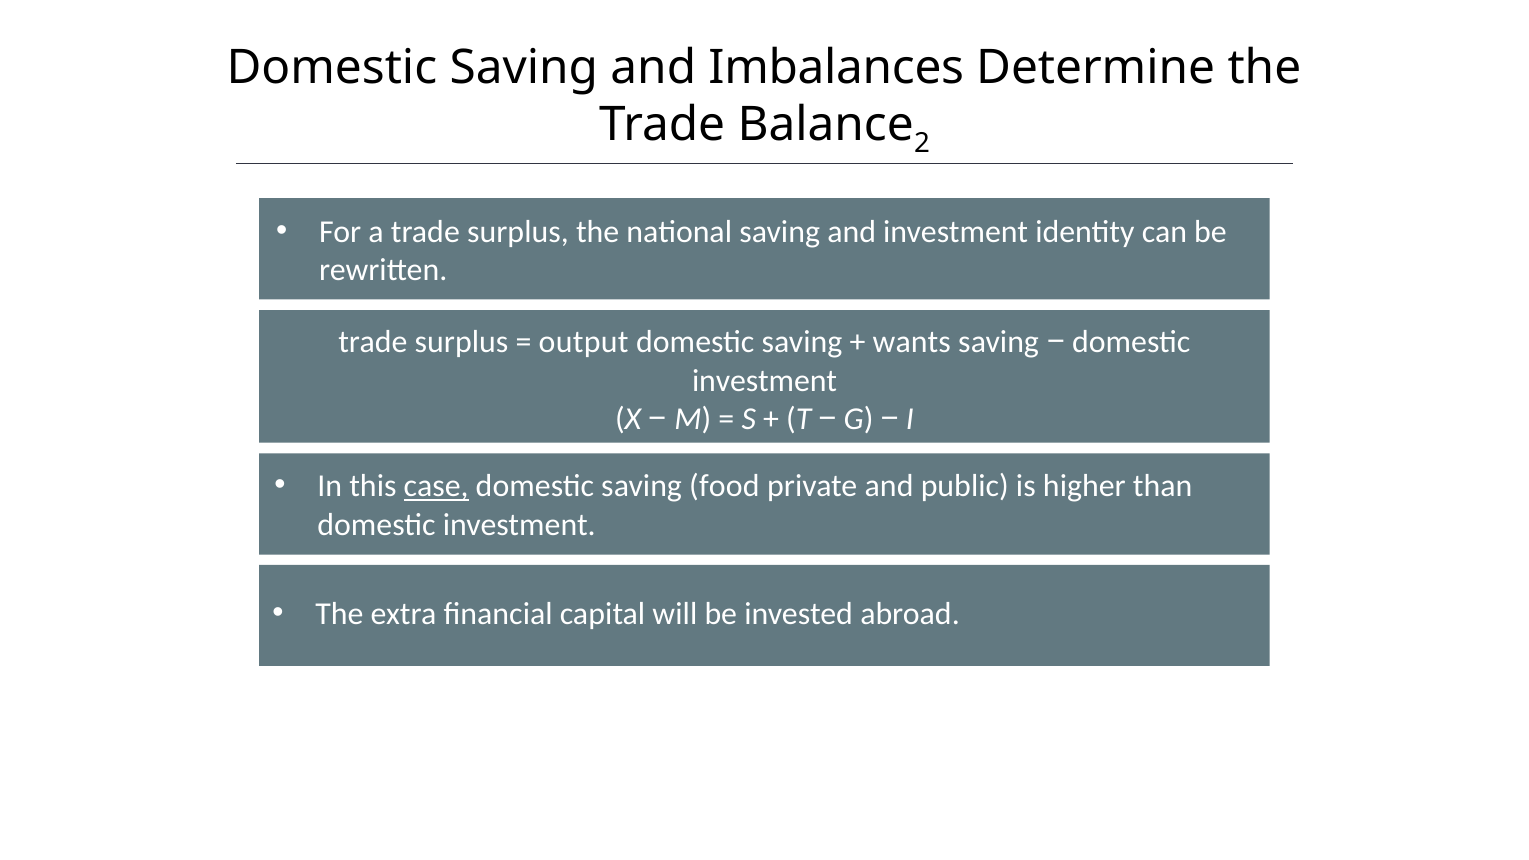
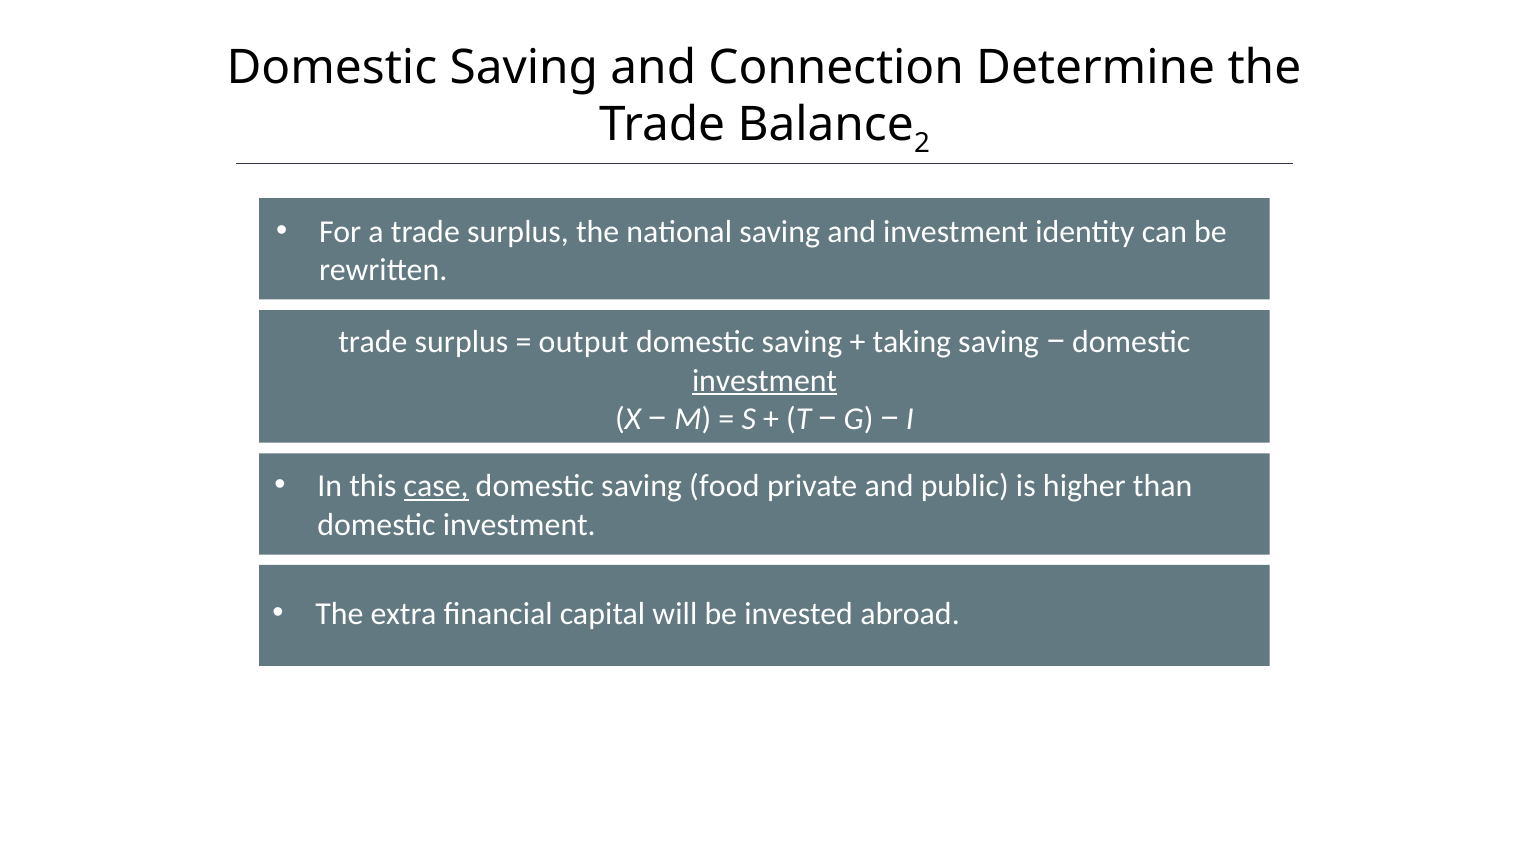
Imbalances: Imbalances -> Connection (836, 67)
wants: wants -> taking (912, 342)
investment underline: none -> present (765, 381)
